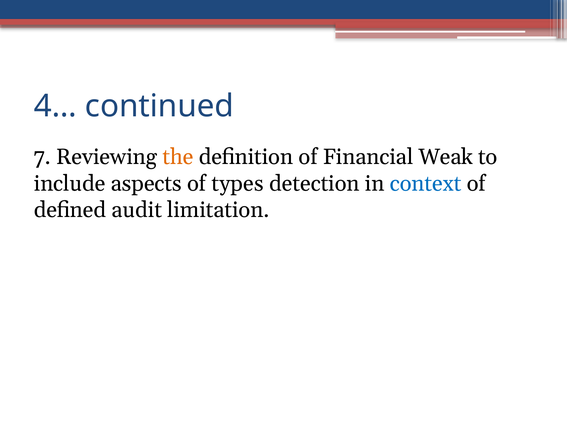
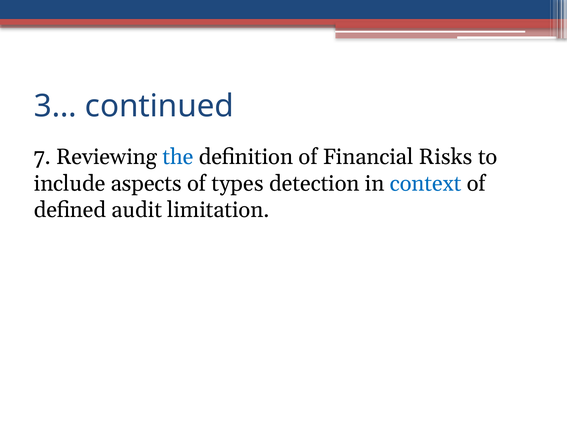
4…: 4… -> 3… (55, 106)
the colour: orange -> blue (178, 157)
Weak: Weak -> Risks (446, 157)
